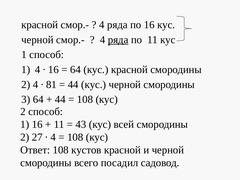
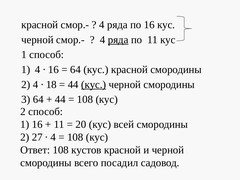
81: 81 -> 18 (51, 85)
кус underline: none -> present (94, 85)
43: 43 -> 20 (81, 124)
